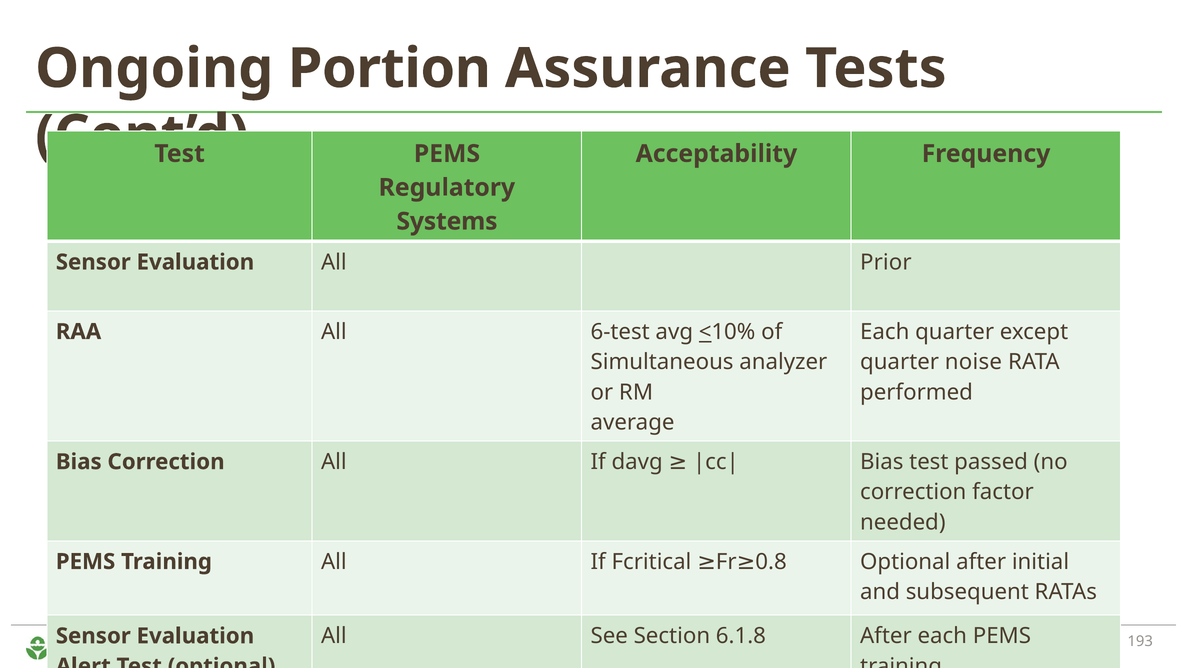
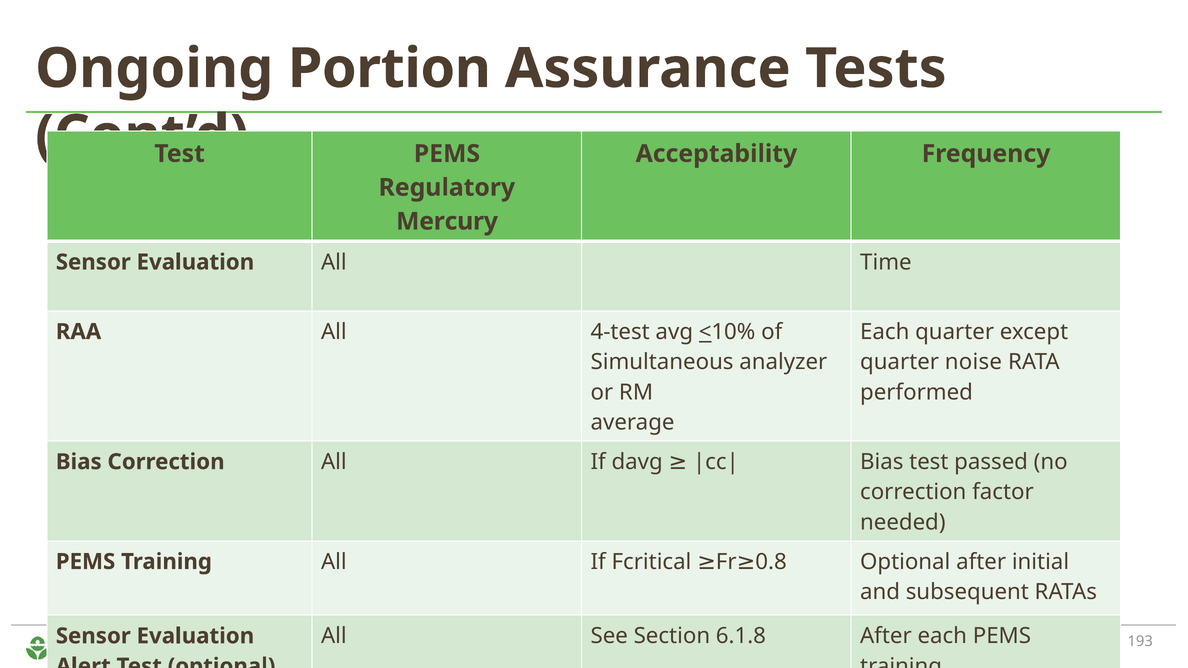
Systems: Systems -> Mercury (447, 221)
Prior: Prior -> Time (886, 262)
6-test: 6-test -> 4-test (620, 332)
